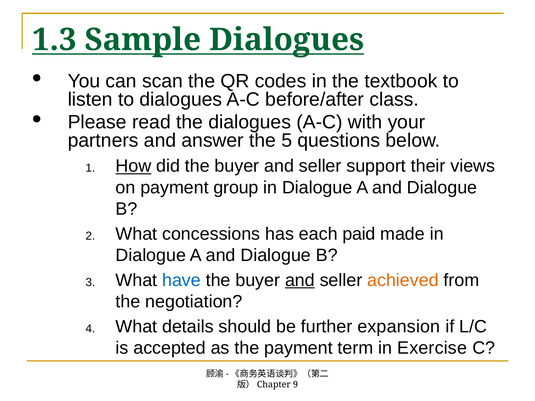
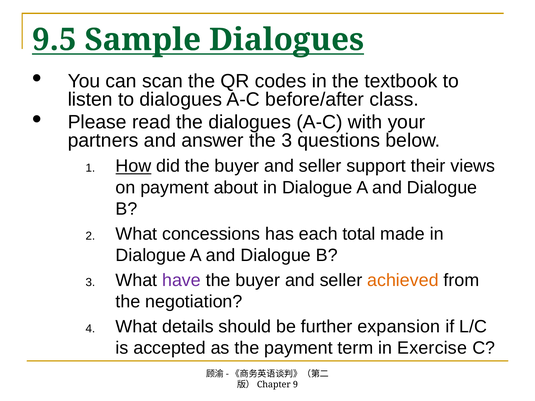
1.3: 1.3 -> 9.5 (54, 40)
the 5: 5 -> 3 (287, 141)
group: group -> about (236, 188)
paid: paid -> total (359, 234)
have colour: blue -> purple (181, 280)
and underline: present -> none (300, 280)
